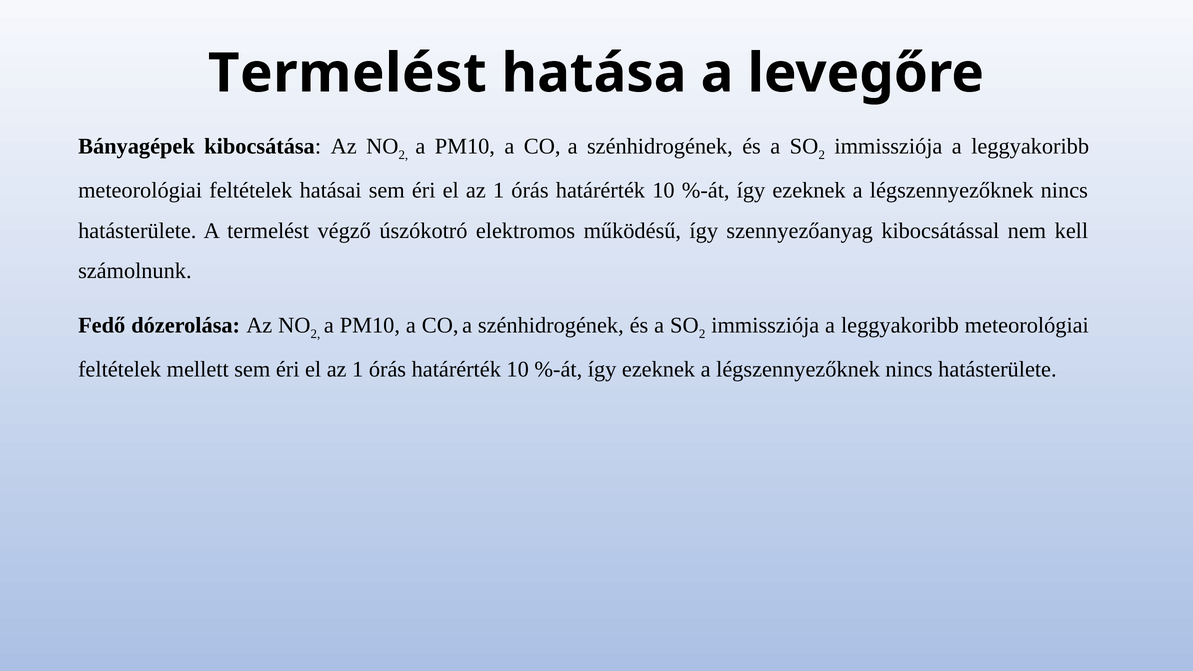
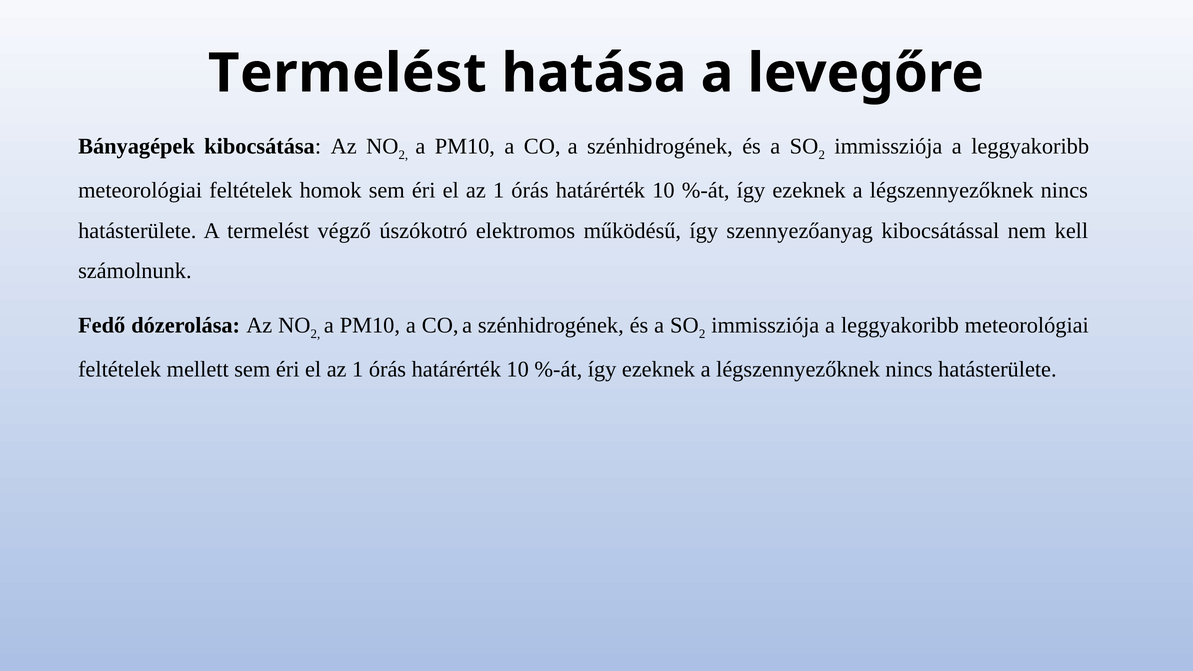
hatásai: hatásai -> homok (331, 190)
